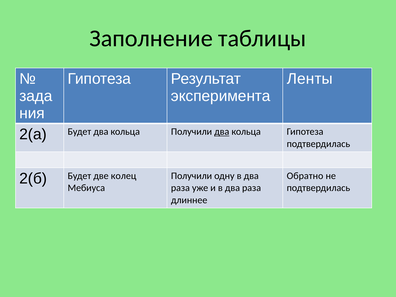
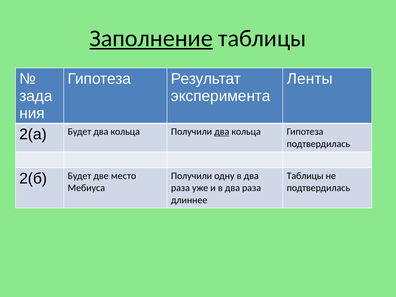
Заполнение underline: none -> present (151, 38)
колец: колец -> место (124, 176)
Обратно: Обратно -> Таблицы (305, 176)
